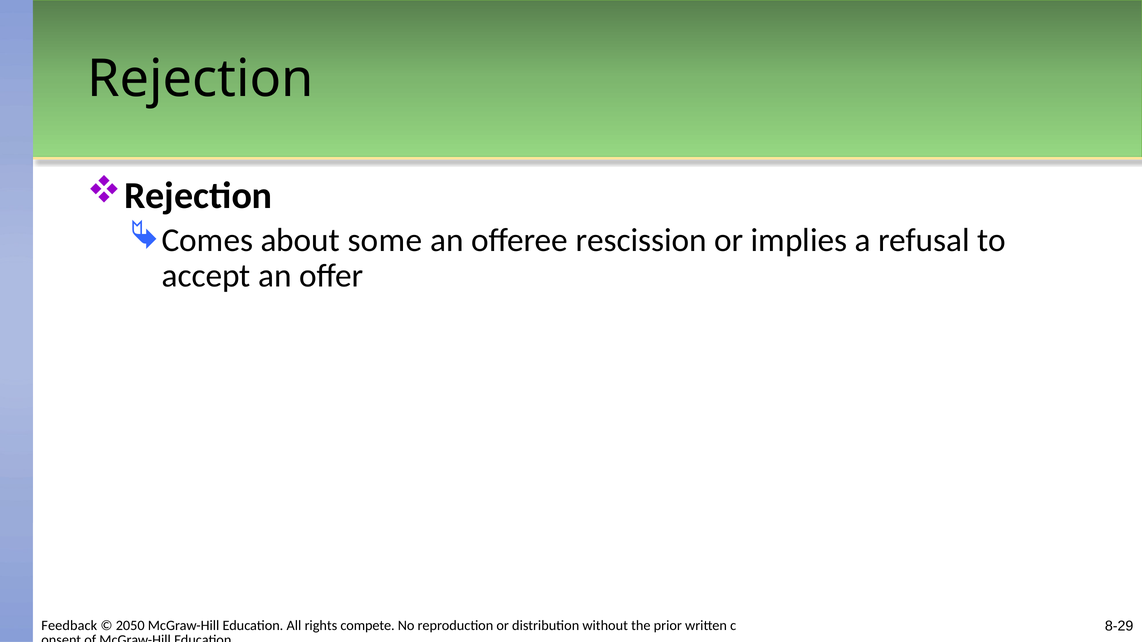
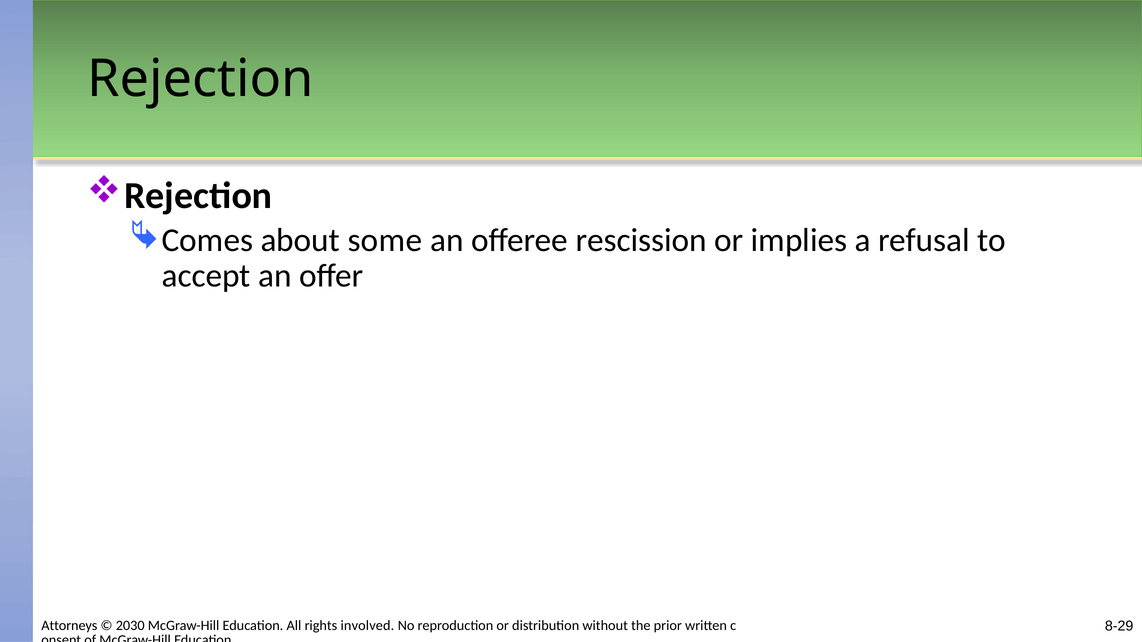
Feedback: Feedback -> Attorneys (69, 626)
2050: 2050 -> 2030 (130, 626)
compete: compete -> involved (367, 626)
